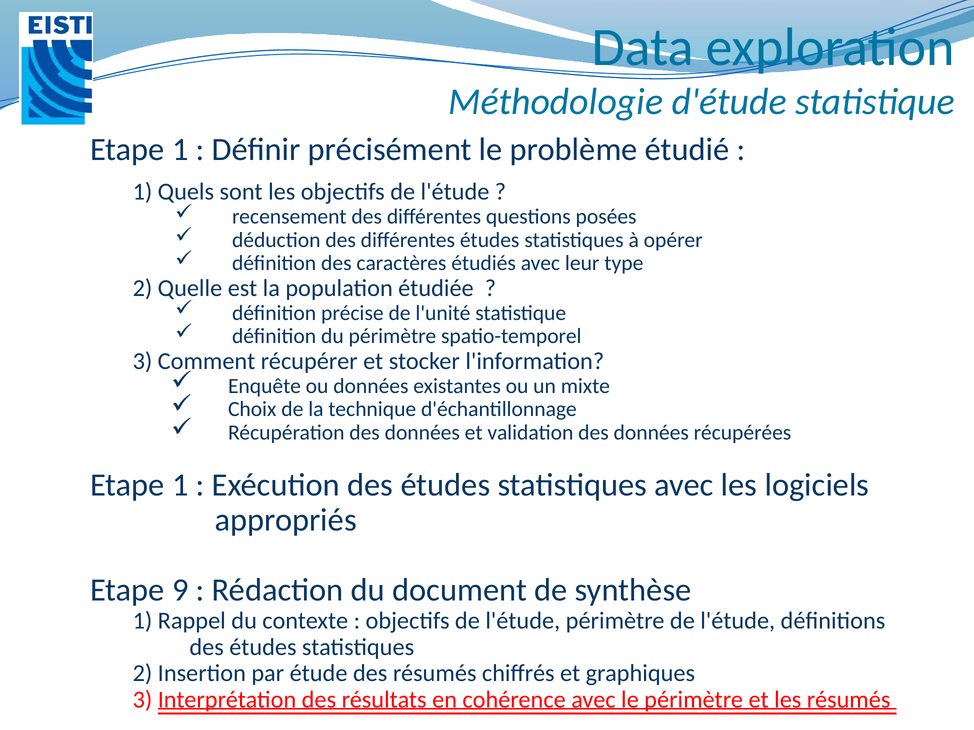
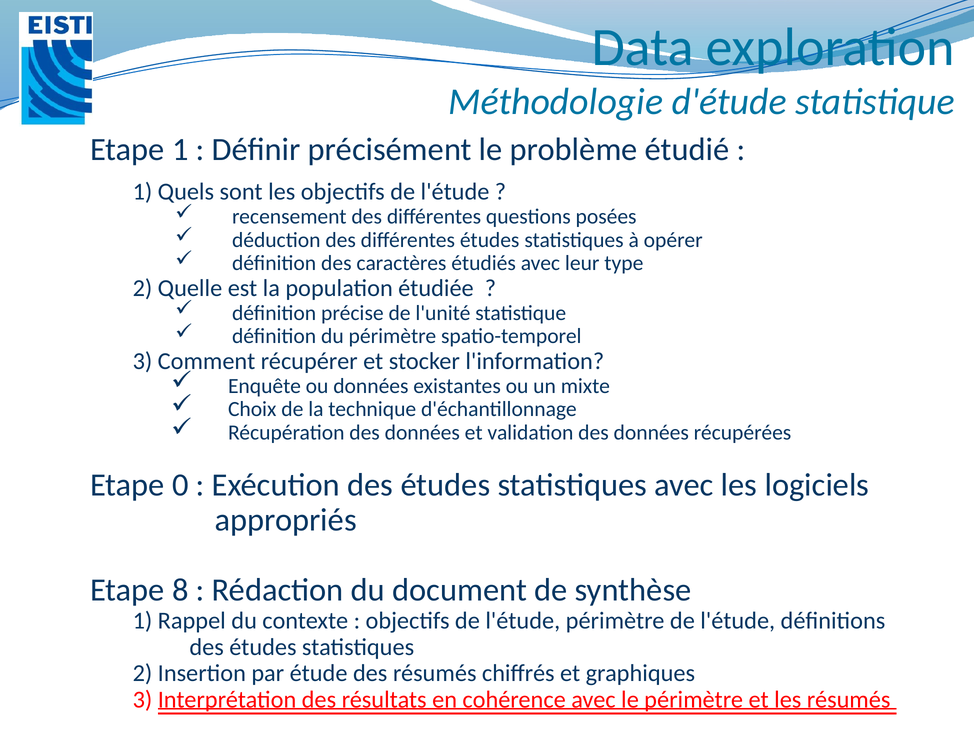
1: 1 -> 0 (180, 485)
9: 9 -> 8 (180, 591)
